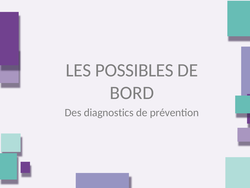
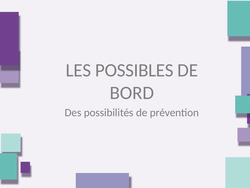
diagnostics: diagnostics -> possibilités (109, 112)
